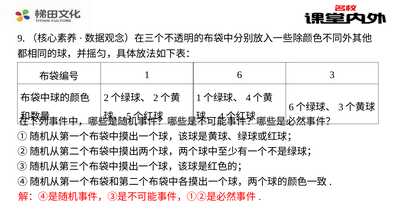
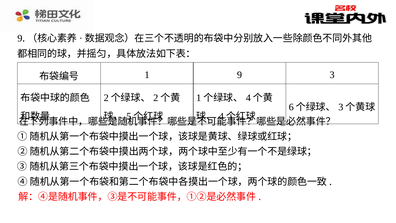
1 6: 6 -> 9 (240, 75)
